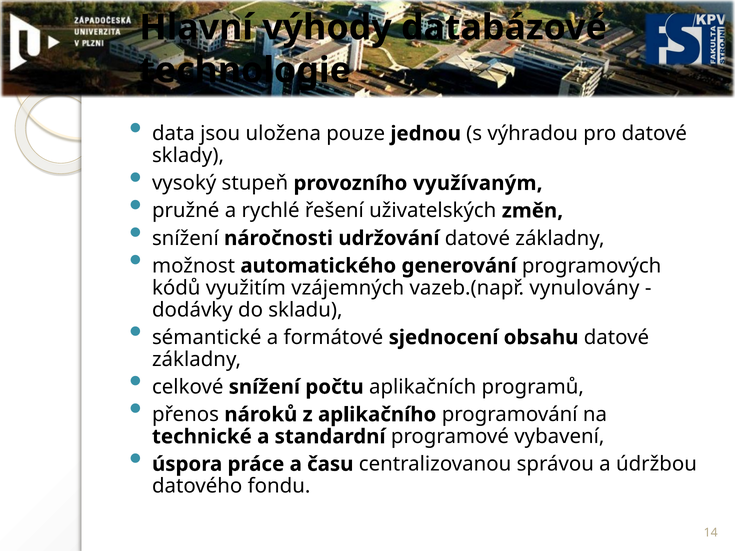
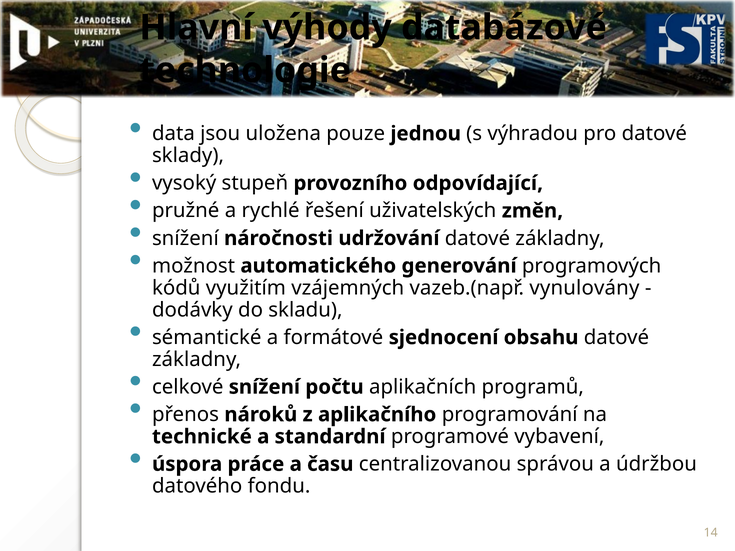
využívaným: využívaným -> odpovídající (478, 183)
